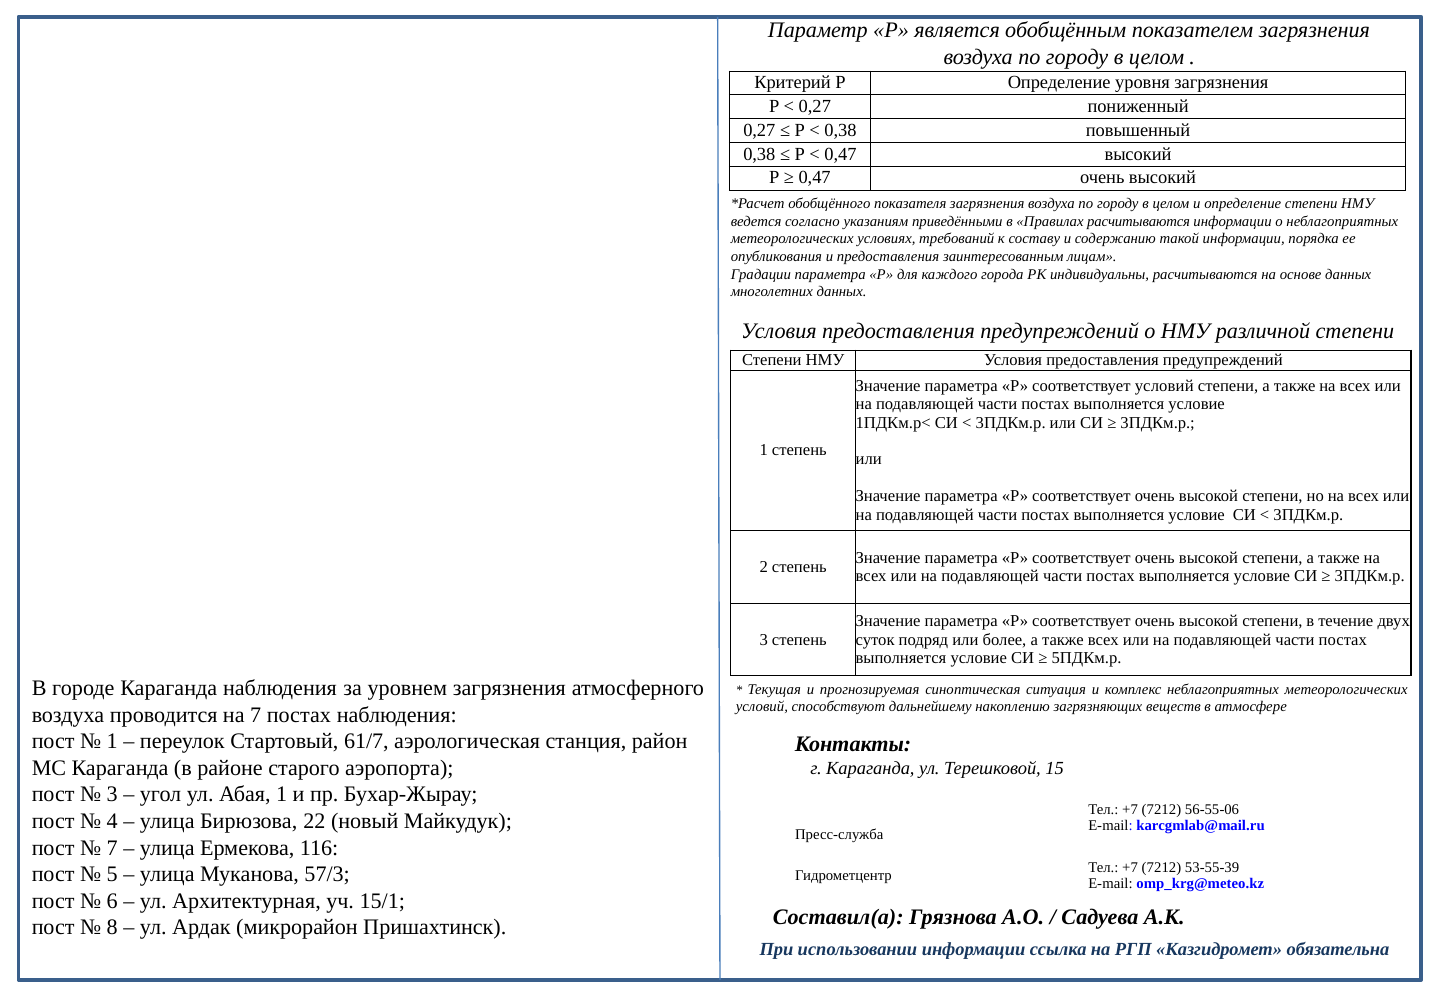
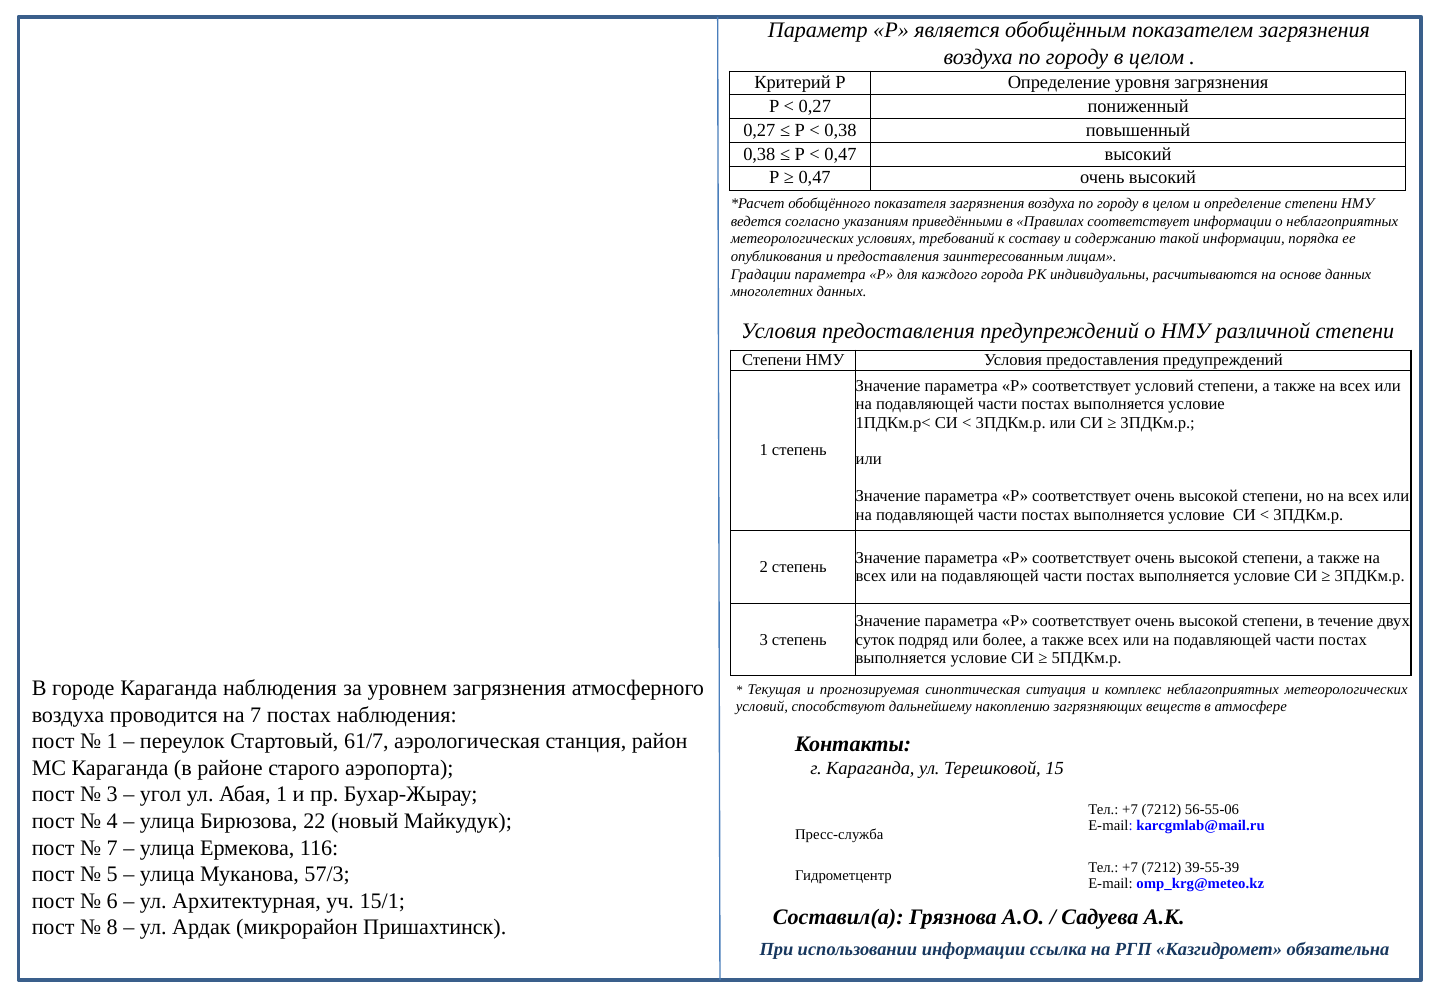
Правилах расчитываются: расчитываются -> соответствует (1139, 221)
53-55-39: 53-55-39 -> 39-55-39 (1212, 867)
